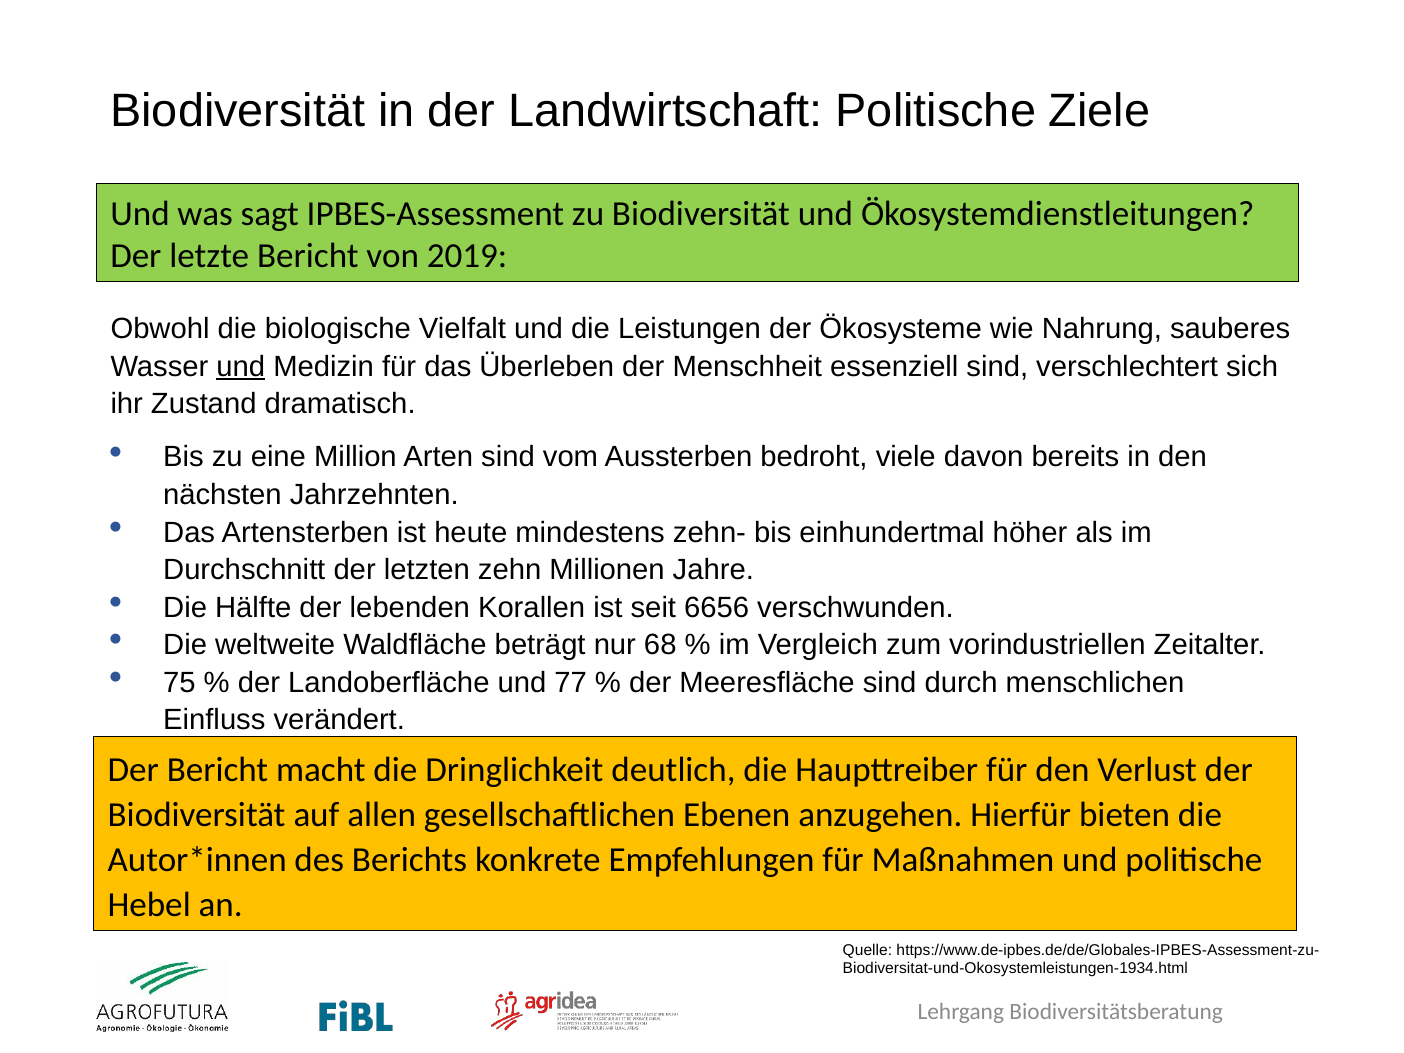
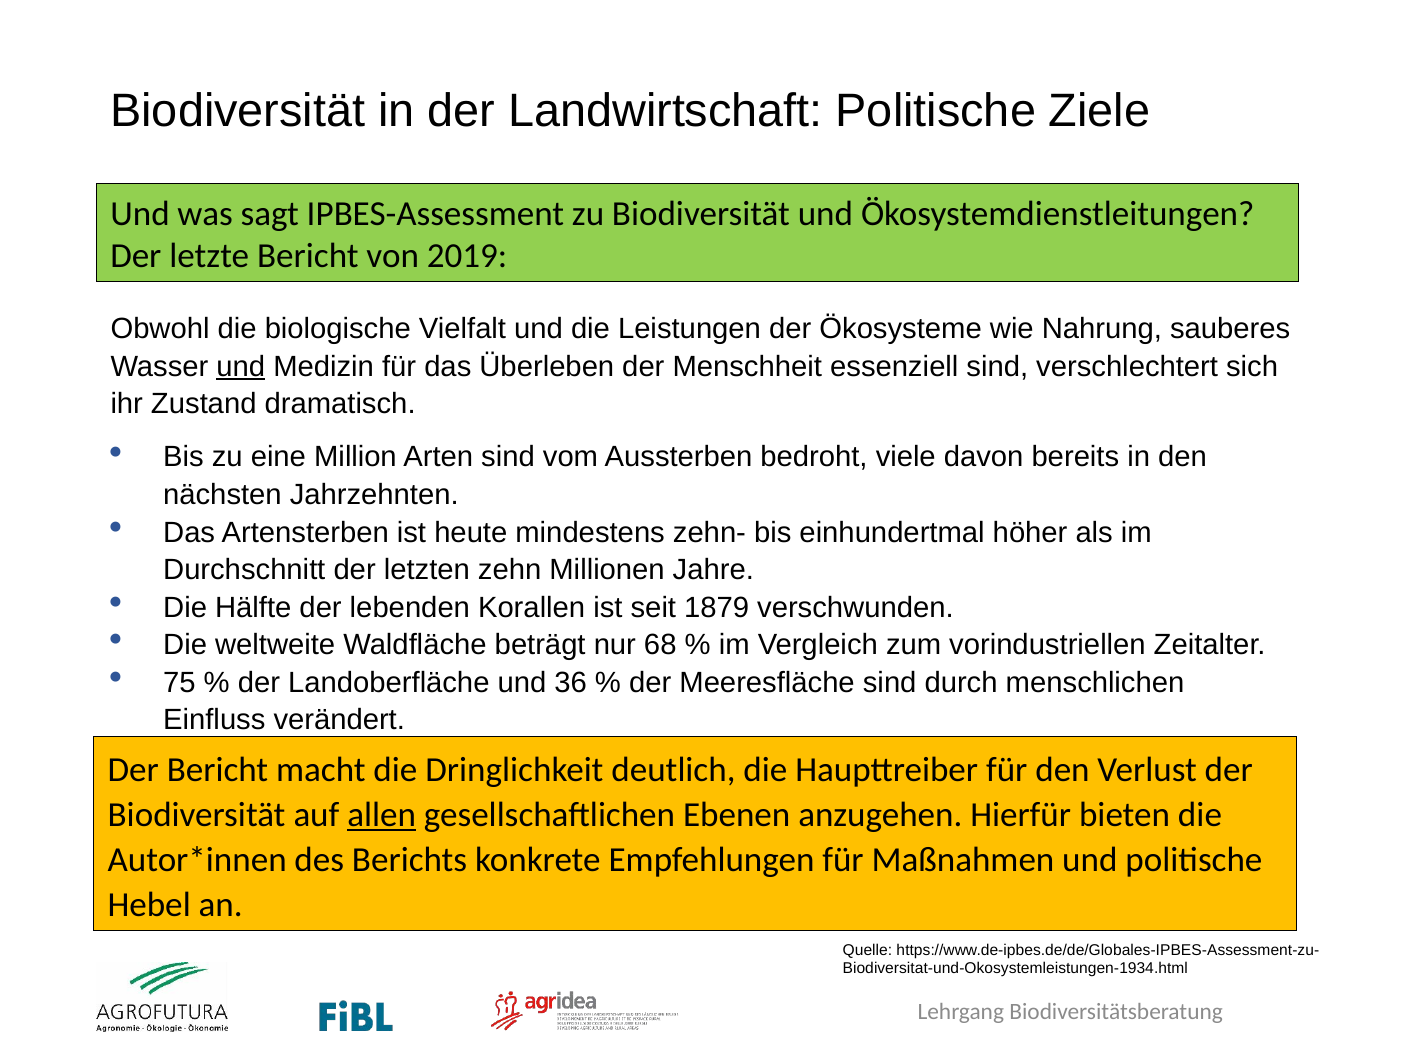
6656: 6656 -> 1879 (717, 607)
77: 77 -> 36 (571, 683)
allen underline: none -> present (382, 815)
